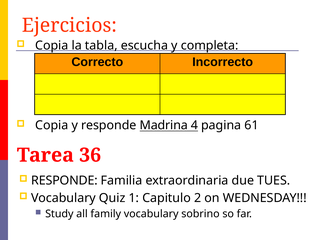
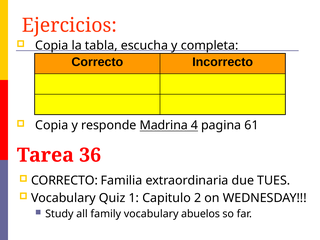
RESPONDE: RESPONDE -> CORRECTO (64, 181)
sobrino: sobrino -> abuelos (200, 214)
